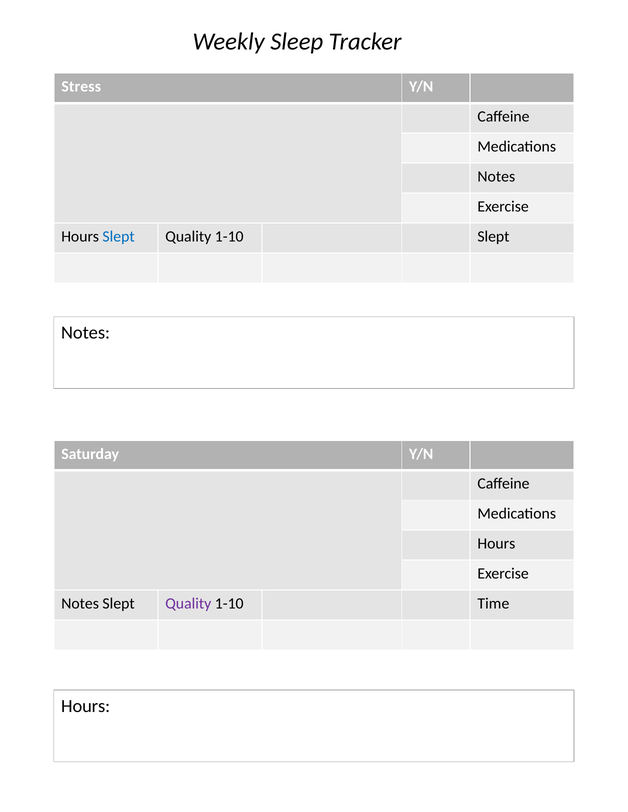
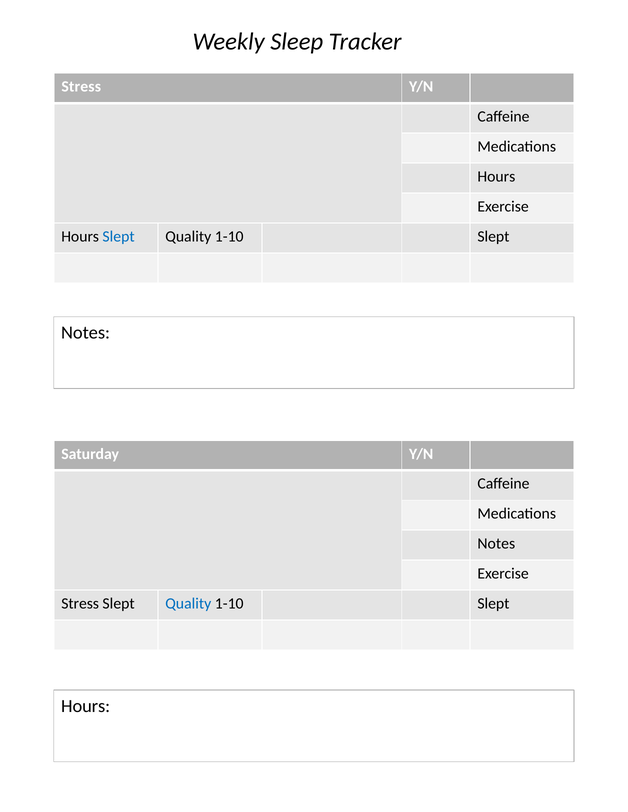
Notes: Notes -> Hours (496, 177)
Hours: Hours -> Notes (496, 544)
Notes: Notes -> Stress (80, 604)
Quality colour: purple -> blue (188, 604)
Time: Time -> Slept (493, 604)
